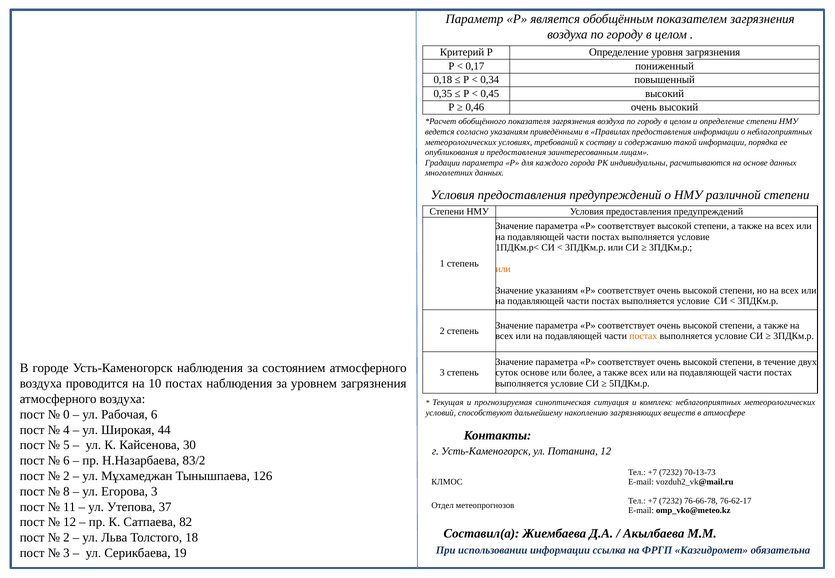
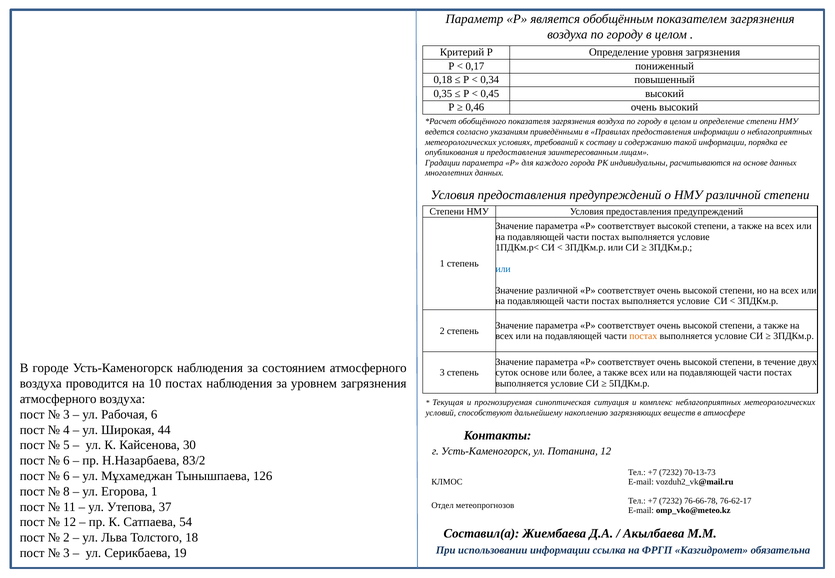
или colour: orange -> blue (503, 269)
Значение указаниям: указаниям -> различной (557, 290)
0: 0 -> 3 (66, 414)
2: 2 -> 6 (66, 476)
Егорова 3: 3 -> 1 (154, 491)
82: 82 -> 54 (186, 522)
